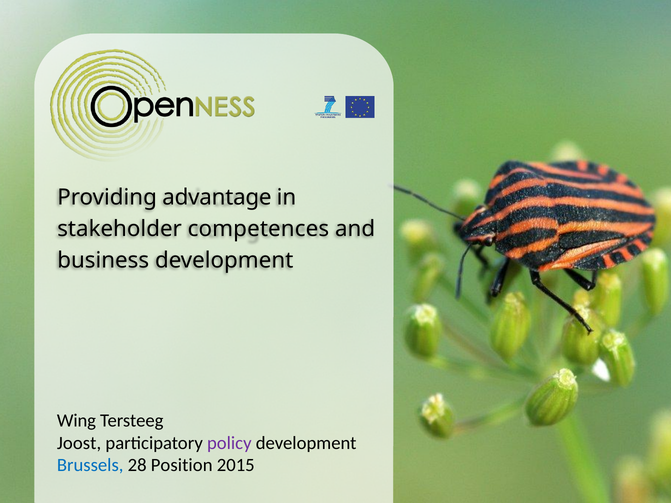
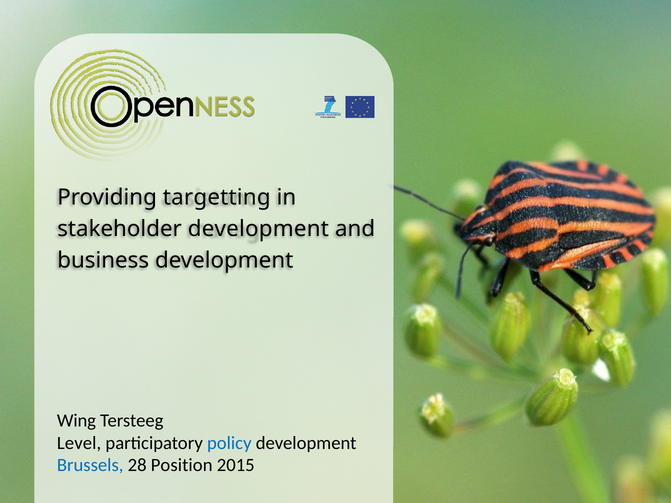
advantage: advantage -> targetting (217, 197)
stakeholder competences: competences -> development (258, 229)
Joost: Joost -> Level (79, 443)
policy colour: purple -> blue (229, 443)
